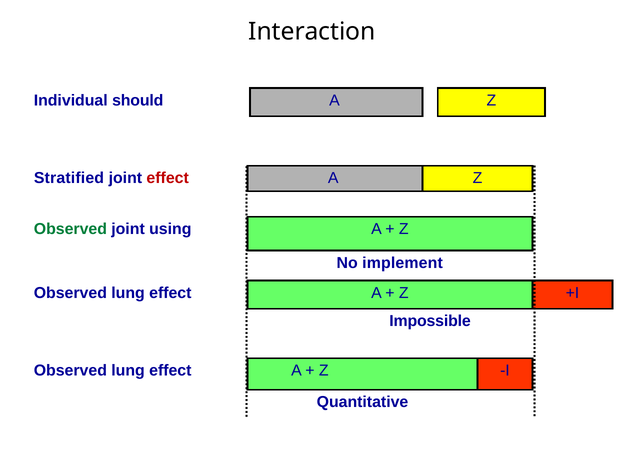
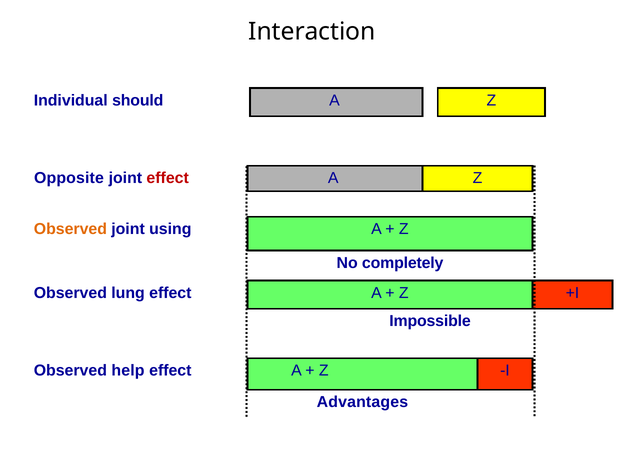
Stratified: Stratified -> Opposite (69, 178)
Observed colour: green -> orange (70, 229)
implement: implement -> completely (403, 263)
lung: lung -> help (128, 371)
Quantitative: Quantitative -> Advantages (362, 402)
